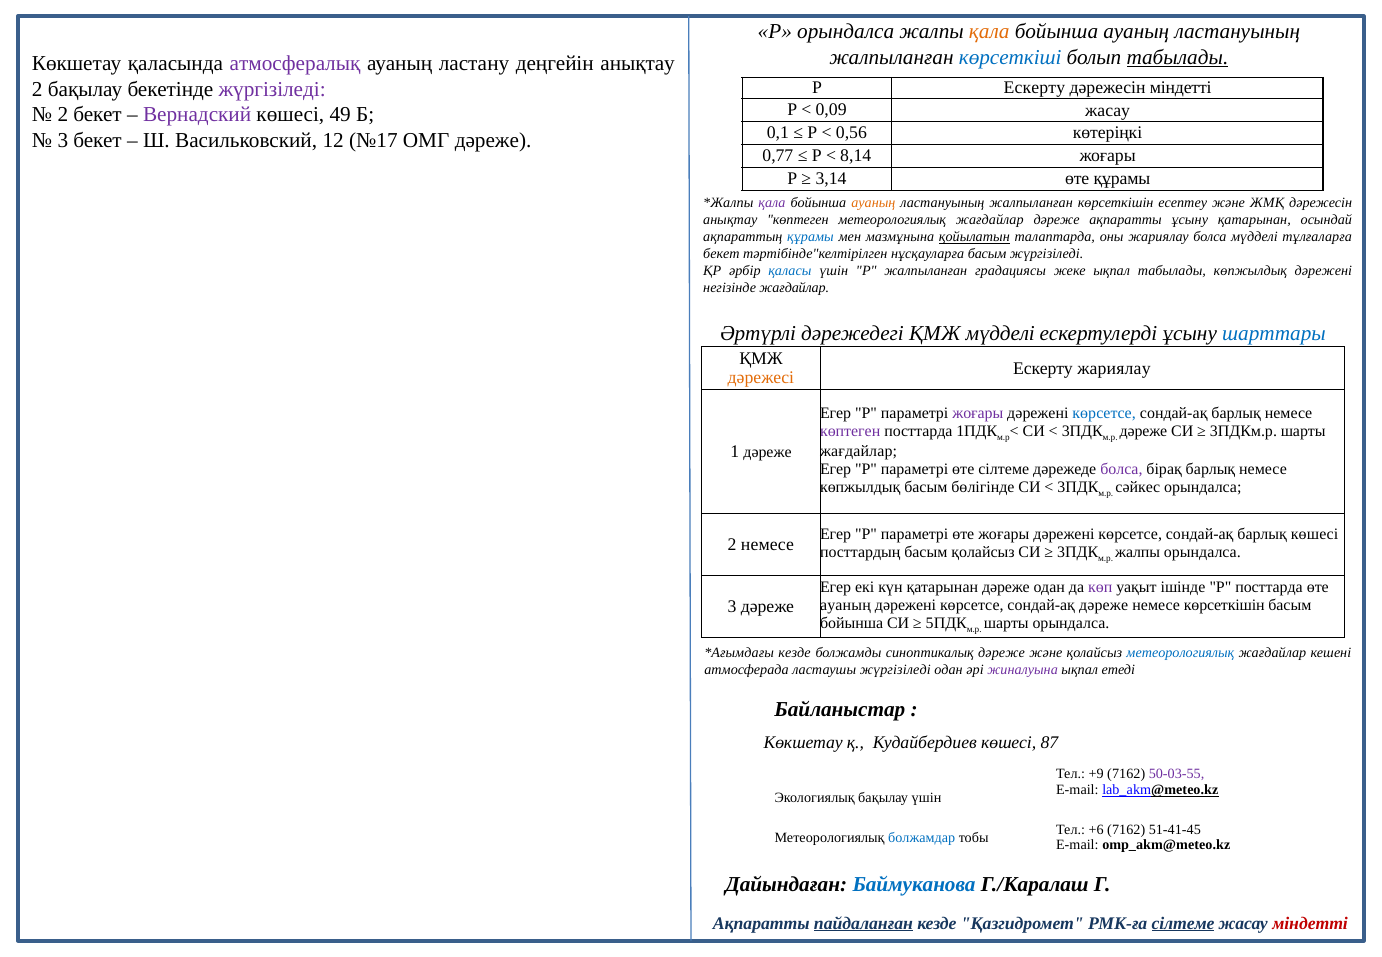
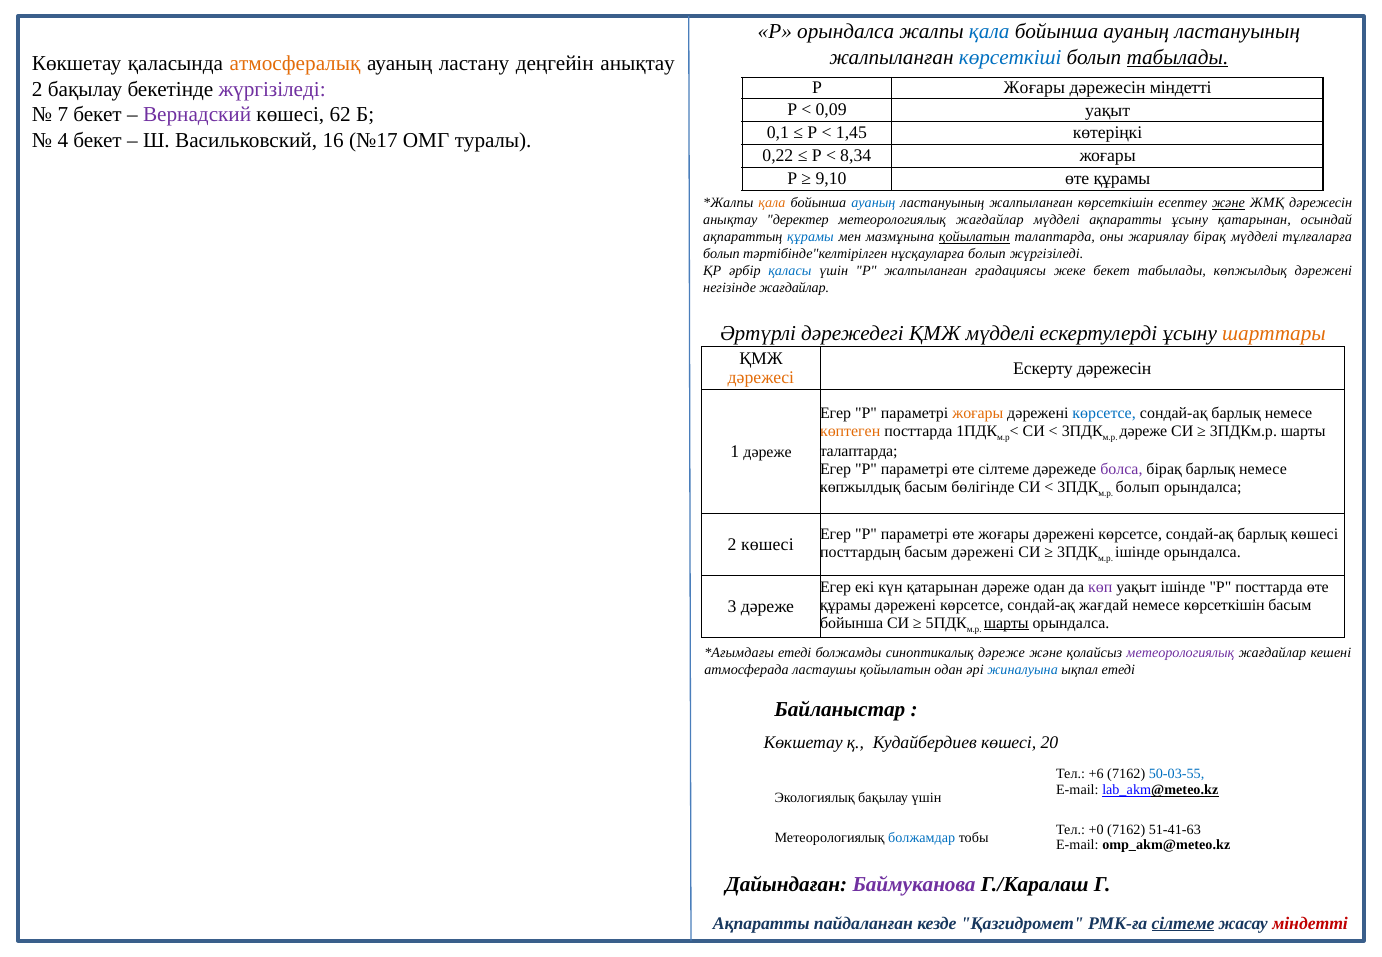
қала colour: orange -> blue (989, 32)
атмосфералық colour: purple -> orange (295, 64)
Р Ескерту: Ескерту -> Жоғары (1034, 88)
0,09 жасау: жасау -> уақыт (1108, 110)
2: 2 -> 7 (63, 115)
49: 49 -> 62 (340, 115)
0,56: 0,56 -> 1,45 (851, 133)
3: 3 -> 4 (63, 140)
12: 12 -> 16 (333, 140)
ОМГ дәреже: дәреже -> туралы (493, 140)
0,77: 0,77 -> 0,22 (778, 156)
8,14: 8,14 -> 8,34 (856, 156)
3,14: 3,14 -> 9,10 (831, 178)
қала colour: purple -> orange (772, 203)
ауаның colour: orange -> blue (873, 203)
және underline: none -> present (1228, 203)
анықтау көптеген: көптеген -> деректер (798, 220)
жағдайлар дәреже: дәреже -> мүдделі (1057, 220)
жариялау болса: болса -> бірақ (1210, 237)
бекет: бекет -> болып (721, 254)
нұсқауларға басым: басым -> болып (987, 254)
жеке ықпал: ықпал -> бекет (1112, 271)
шарттары colour: blue -> orange (1274, 334)
Ескерту жариялау: жариялау -> дәрежесін (1114, 368)
жоғары colour: purple -> orange (978, 414)
көптеген colour: purple -> orange (850, 431)
жағдайлар: жағдайлар -> талаптарда (859, 451)
сәйкес: сәйкес -> болып (1138, 487)
2 немесе: немесе -> көшесі (767, 544)
басым қолайсыз: қолайсыз -> дәрежені (983, 552)
жалпы: жалпы -> ішінде (1138, 552)
ауаның: ауаның -> құрамы (846, 605)
сондай-ақ дәреже: дәреже -> жағдай (1104, 605)
шарты underline: none -> present (1006, 623)
кезде: кезде -> етеді (795, 652)
метеорологиялық colour: blue -> purple (1180, 652)
ластаушы жүргізіледі: жүргізіледі -> қойылатын (895, 669)
жиналуына colour: purple -> blue (1023, 669)
87: 87 -> 20 (1049, 743)
+9: +9 -> +6 (1096, 774)
50-03-55 colour: purple -> blue (1177, 774)
+6: +6 -> +0 (1096, 829)
51-41-45: 51-41-45 -> 51-41-63 (1175, 829)
Баймуканова colour: blue -> purple (914, 885)
пайдаланған underline: present -> none (863, 923)
